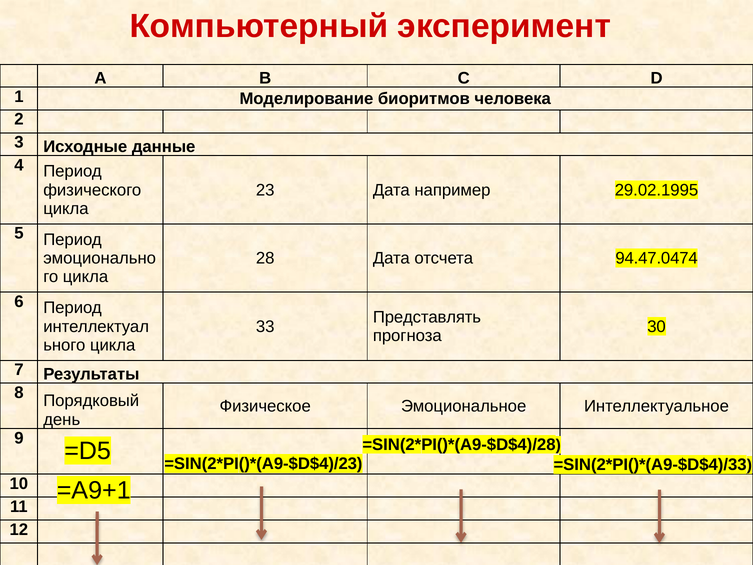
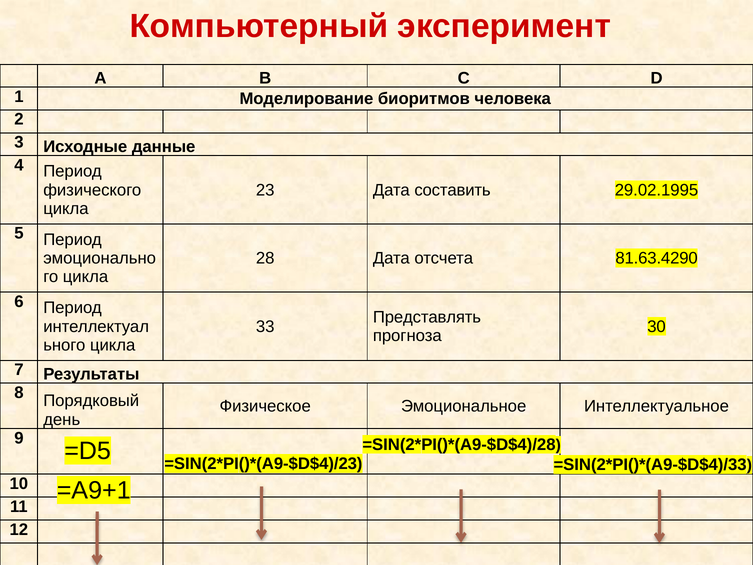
например: например -> составить (453, 190)
94.47.0474: 94.47.0474 -> 81.63.4290 (657, 258)
